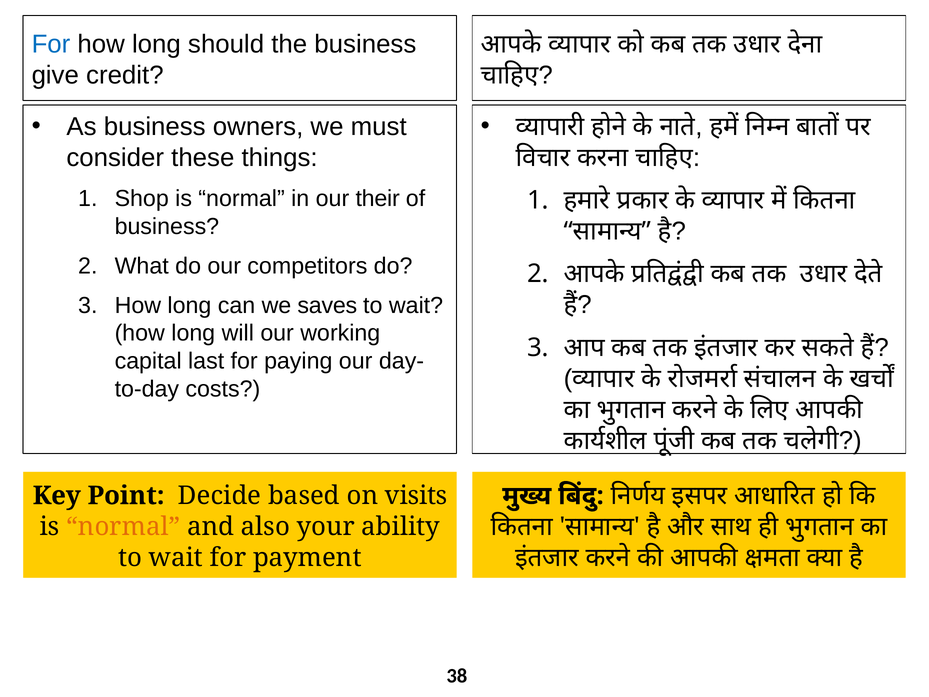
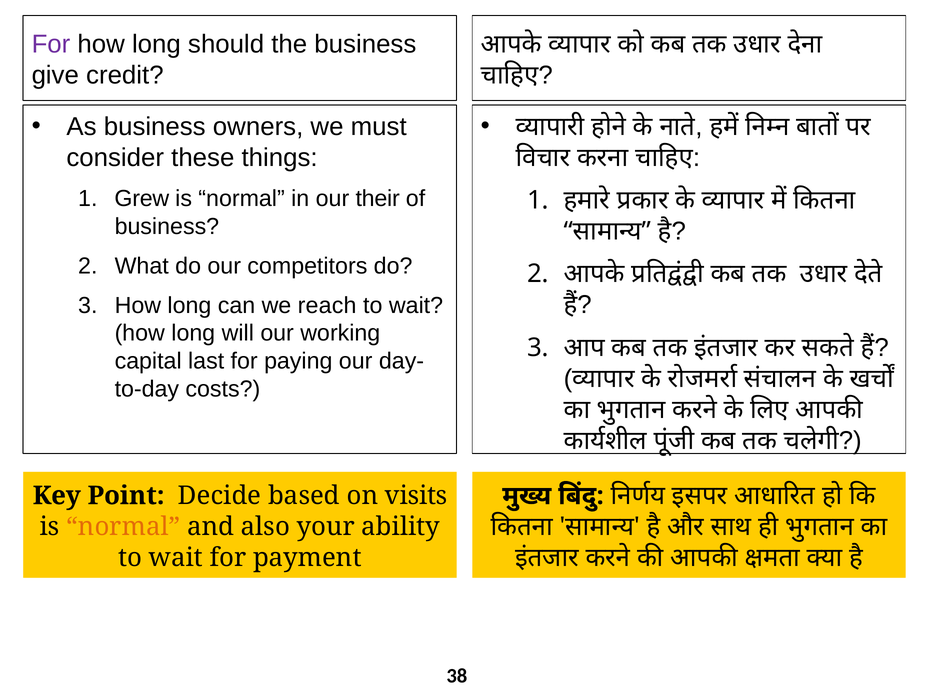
For colour: blue -> purple (51, 44)
Shop: Shop -> Grew (142, 198)
saves: saves -> reach (327, 305)
